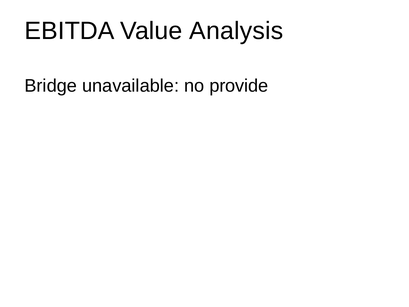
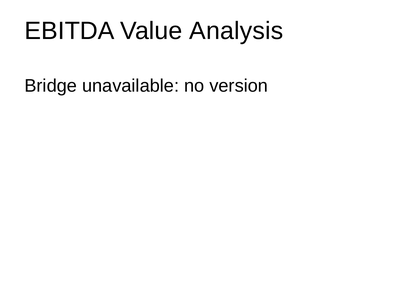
provide: provide -> version (239, 86)
